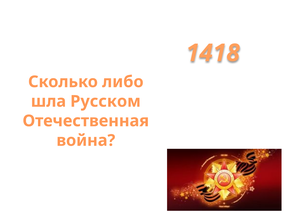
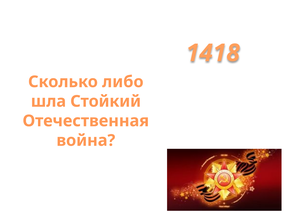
Русском: Русском -> Стойкий (106, 101)
